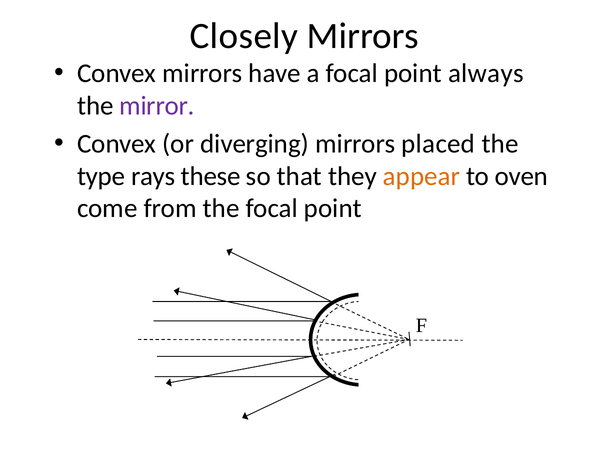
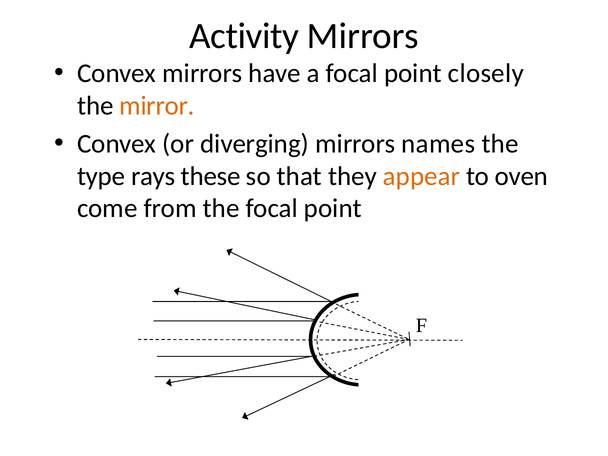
Closely: Closely -> Activity (244, 36)
always: always -> closely (486, 73)
mirror colour: purple -> orange (157, 106)
placed: placed -> names (438, 144)
